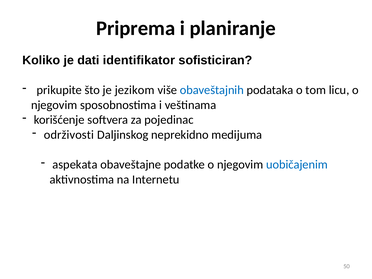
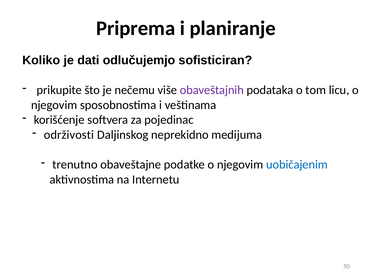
identifikator: identifikator -> odlučujemjo (139, 60)
jezikom: jezikom -> nečemu (135, 90)
obaveštajnih colour: blue -> purple (212, 90)
aspekata: aspekata -> trenutno (75, 165)
